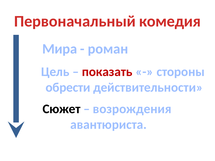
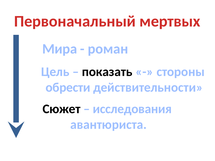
комедия: комедия -> мертвых (170, 21)
показать colour: red -> black (107, 72)
возрождения: возрождения -> исследования (132, 109)
